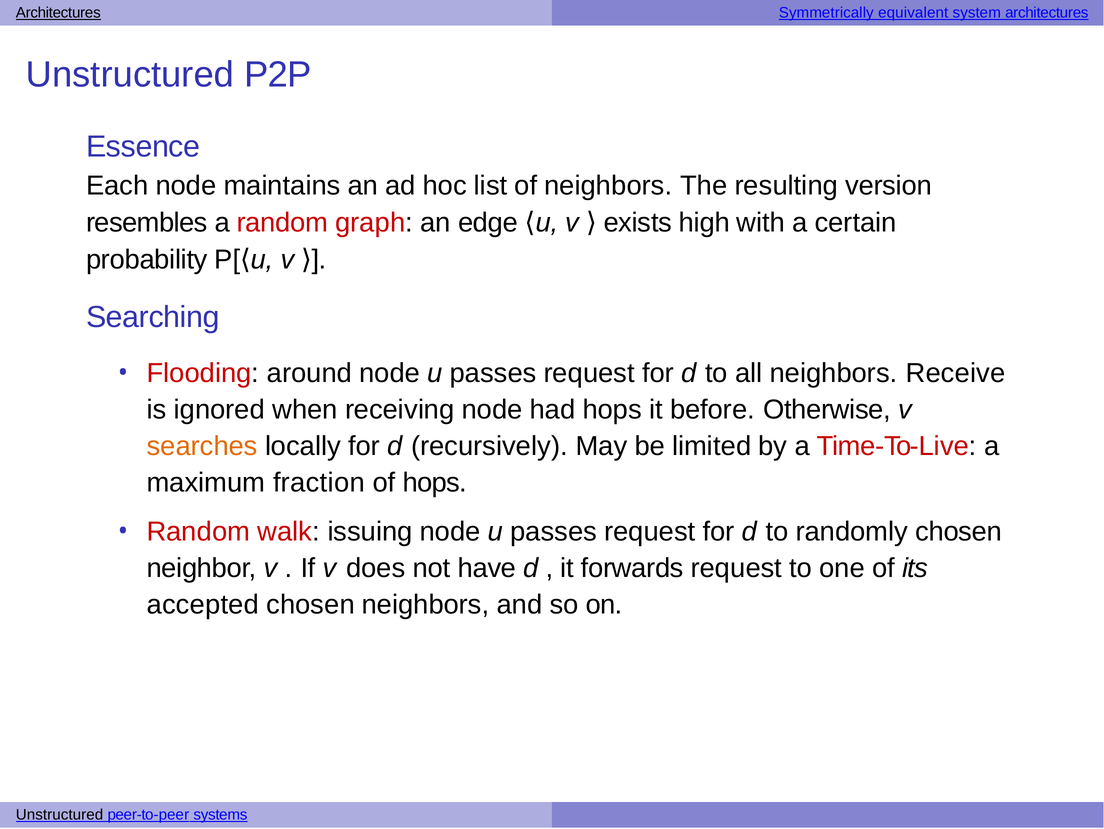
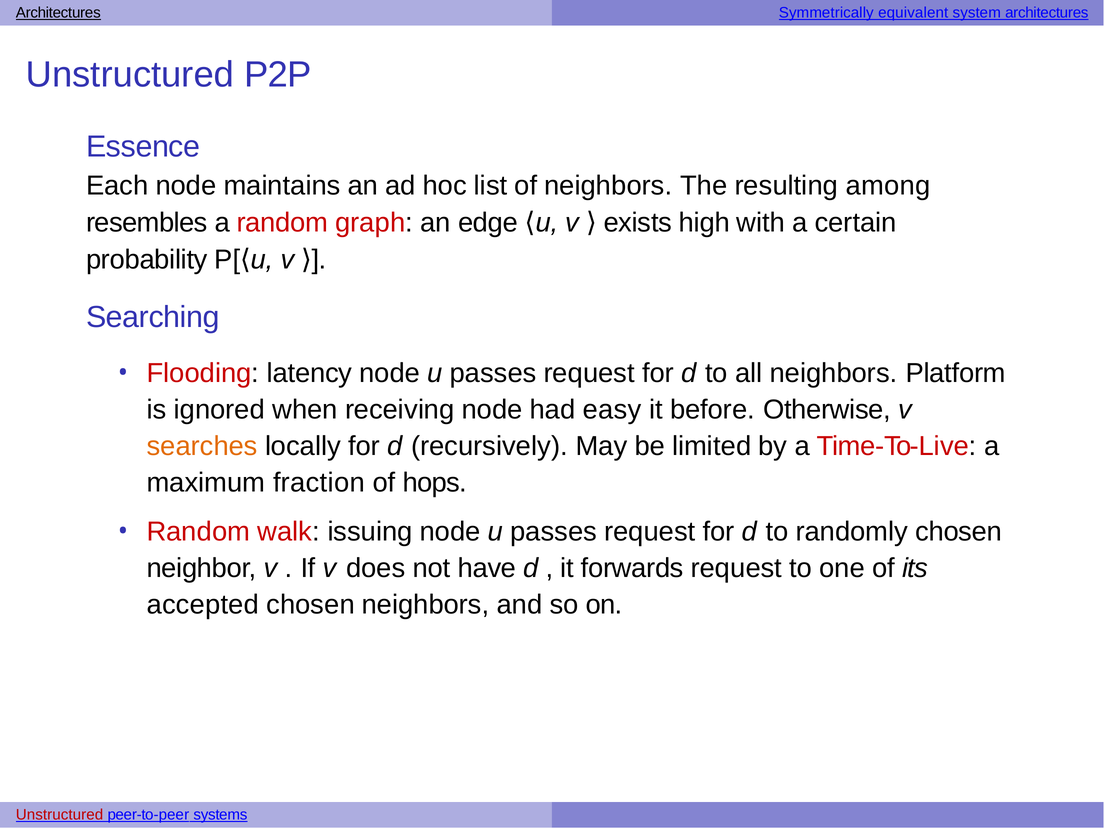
version: version -> among (888, 186)
around: around -> latency (310, 373)
Receive: Receive -> Platform (956, 373)
had hops: hops -> easy (612, 410)
Unstructured colour: black -> red (60, 815)
